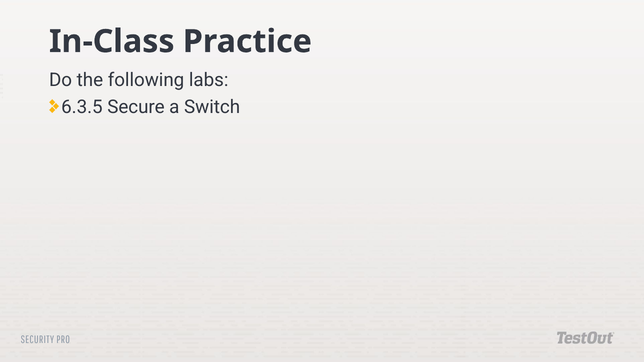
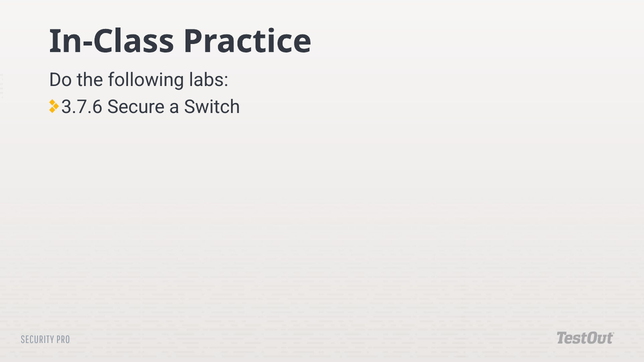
6.3.5: 6.3.5 -> 3.7.6 (82, 107)
